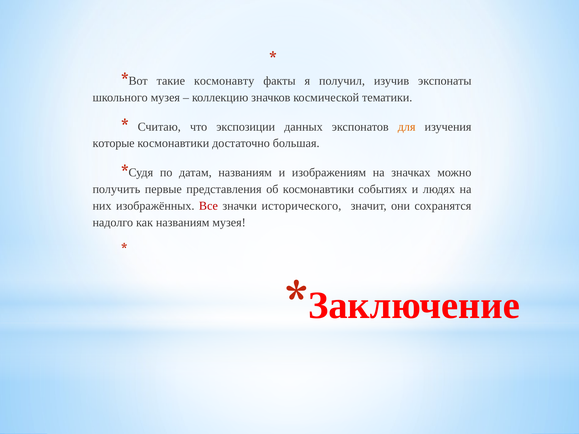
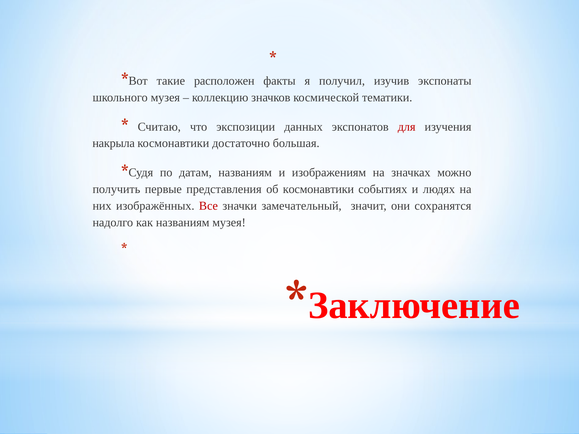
космонавту: космонавту -> расположен (224, 81)
для colour: orange -> red (407, 127)
которые: которые -> накрыла (114, 143)
исторического: исторического -> замечательный (302, 206)
